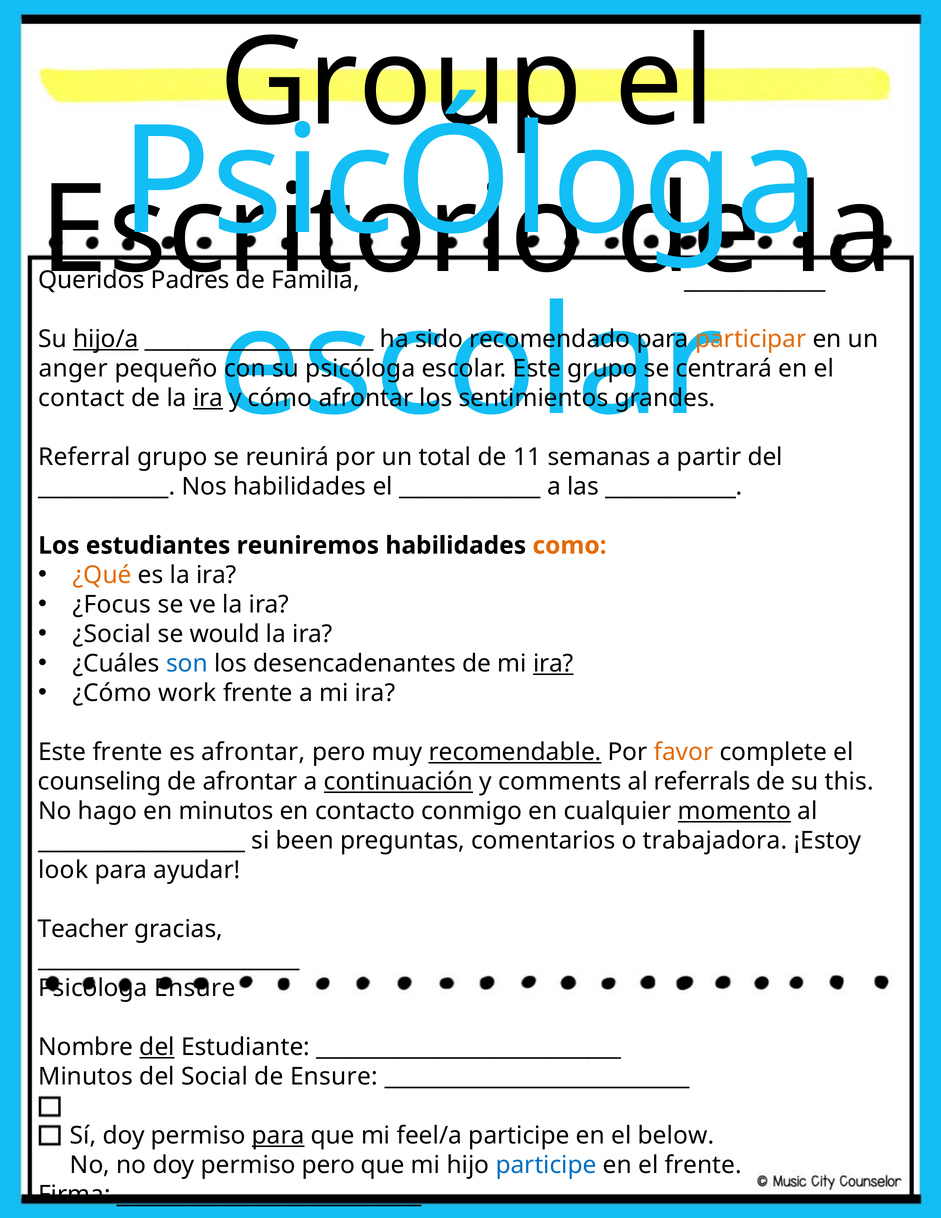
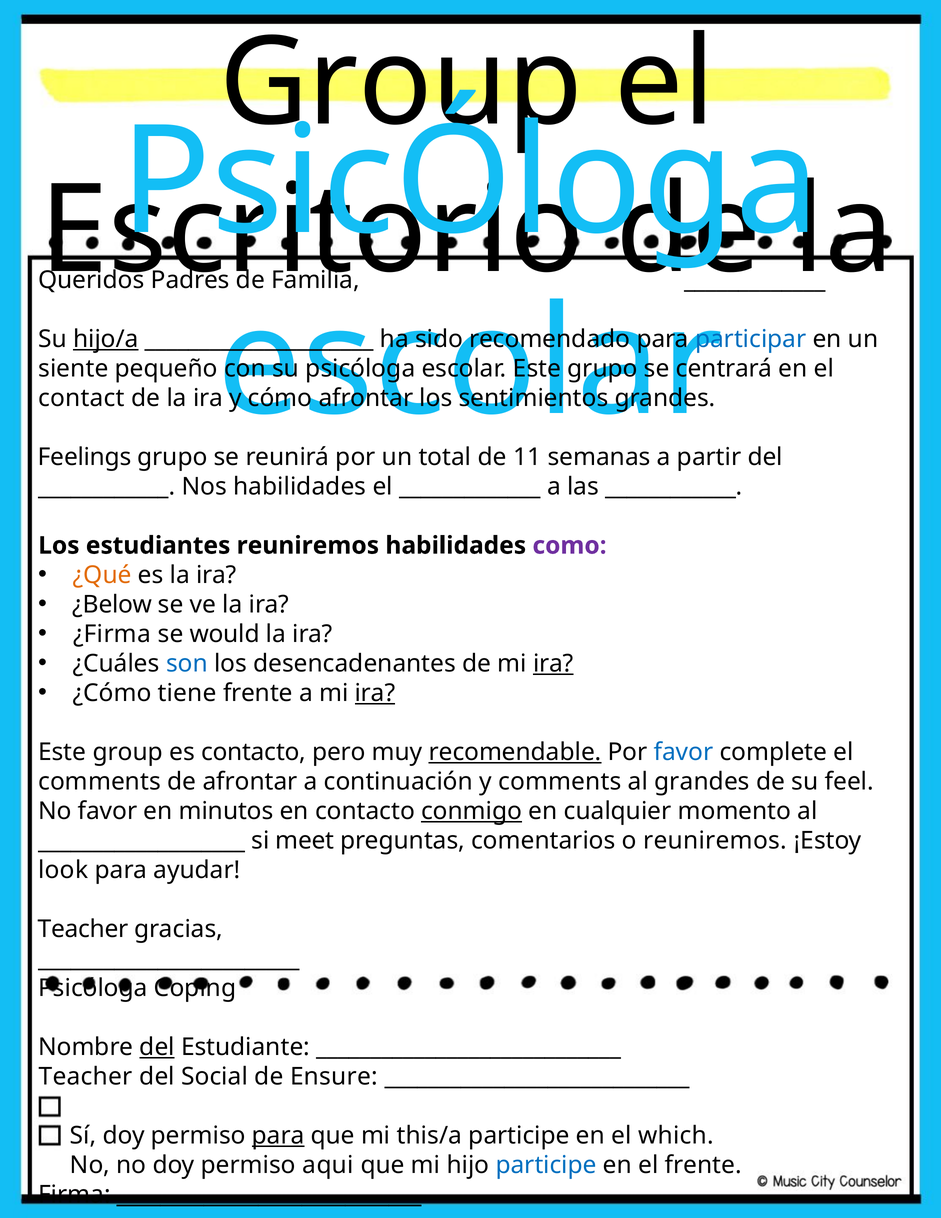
participar colour: orange -> blue (751, 339)
anger: anger -> siente (73, 368)
ira underline: present -> none (208, 398)
Referral: Referral -> Feelings (85, 457)
como colour: orange -> purple (570, 545)
¿Focus: ¿Focus -> ¿Below (112, 604)
¿Social: ¿Social -> ¿Firma (112, 634)
work: work -> tiene (187, 693)
ira underline: none -> present (375, 693)
Este frente: frente -> group (128, 752)
es afrontar: afrontar -> contacto (253, 752)
favor colour: orange -> blue (684, 752)
counseling: counseling -> comments (100, 782)
continuación underline: present -> none (398, 782)
al referrals: referrals -> grandes (702, 782)
this: this -> feel (849, 782)
No hago: hago -> favor (108, 811)
conmigo underline: none -> present (472, 811)
momento underline: present -> none (734, 811)
been: been -> meet (305, 841)
o trabajadora: trabajadora -> reuniremos (715, 841)
Psicóloga Ensure: Ensure -> Coping (195, 988)
Minutos: Minutos -> Teacher (85, 1077)
feel/a: feel/a -> this/a (429, 1136)
below: below -> which (676, 1136)
permiso pero: pero -> aqui (328, 1165)
